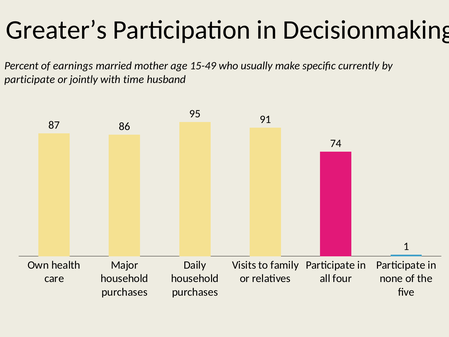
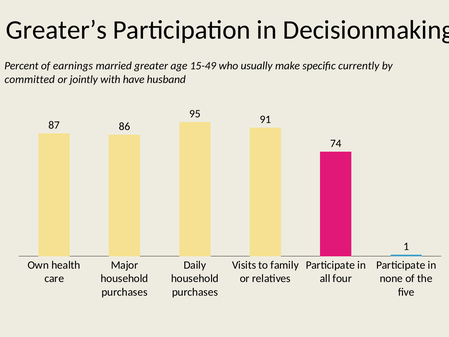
mother: mother -> greater (151, 66)
participate: participate -> committed (30, 79)
time: time -> have (134, 79)
